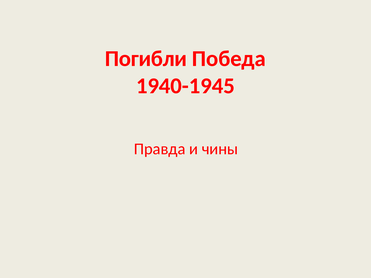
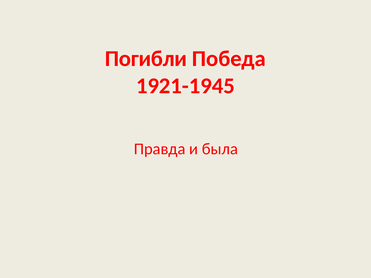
1940-1945: 1940-1945 -> 1921-1945 (185, 86)
чины: чины -> была (220, 149)
